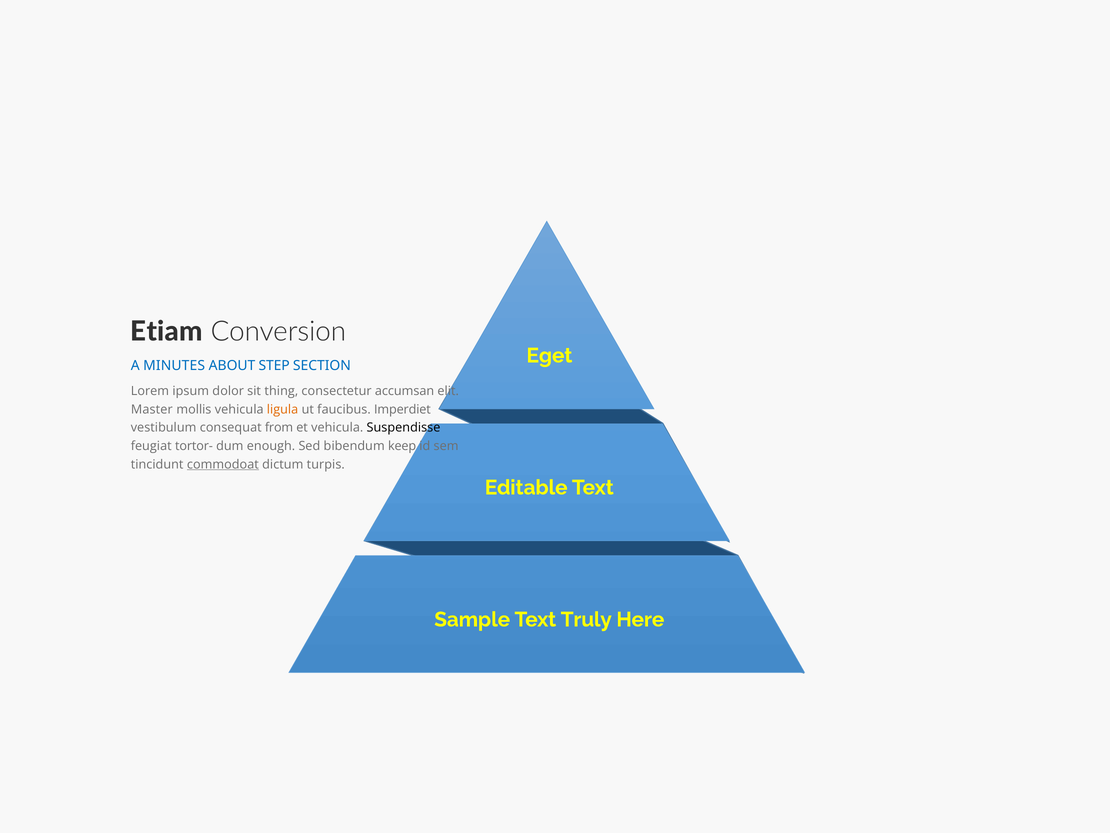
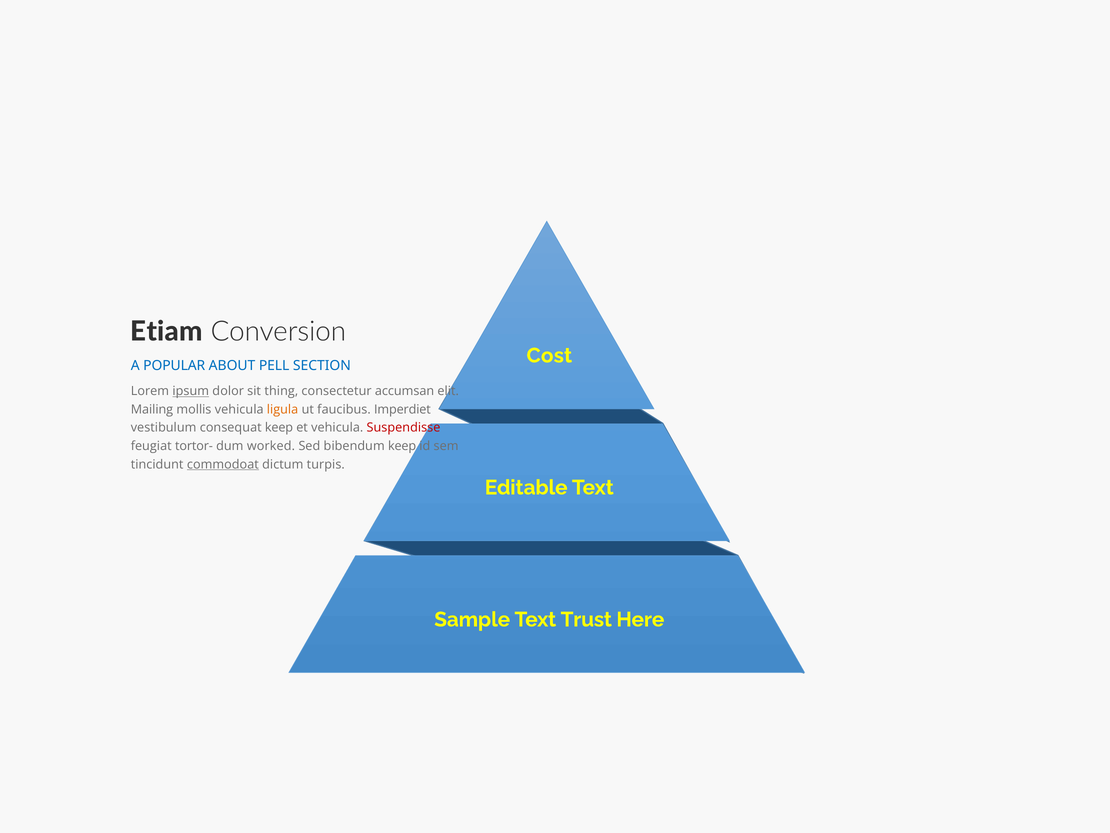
Eget: Eget -> Cost (549, 355)
MINUTES: MINUTES -> POPULAR (174, 365)
STEP: STEP -> PELL (274, 365)
ipsum underline: none -> present (191, 391)
Master: Master -> Mailing (152, 409)
consequat from: from -> keep (279, 428)
Suspendisse colour: black -> red (403, 428)
enough: enough -> worked (271, 446)
Truly: Truly -> Trust (586, 619)
